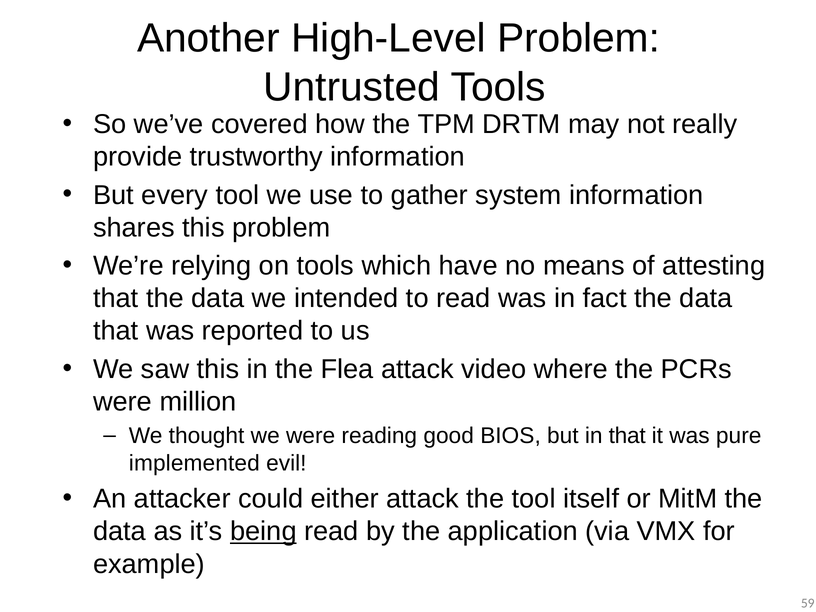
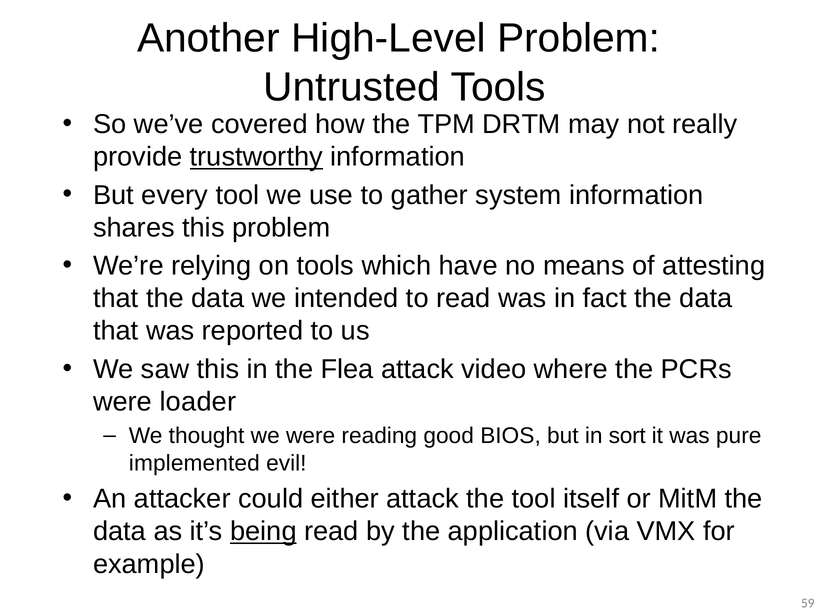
trustworthy underline: none -> present (256, 157)
million: million -> loader (198, 402)
in that: that -> sort (627, 436)
